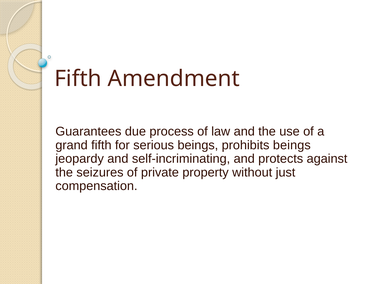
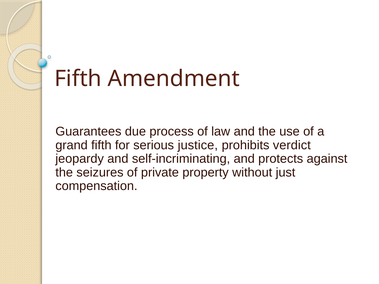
serious beings: beings -> justice (198, 145)
prohibits beings: beings -> verdict (292, 145)
